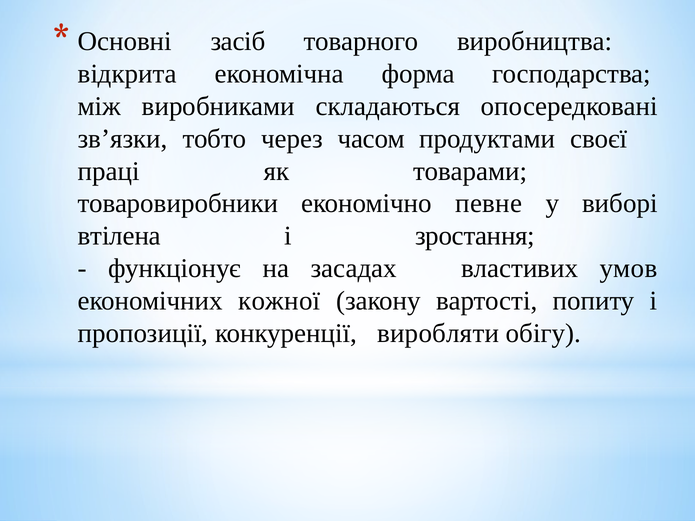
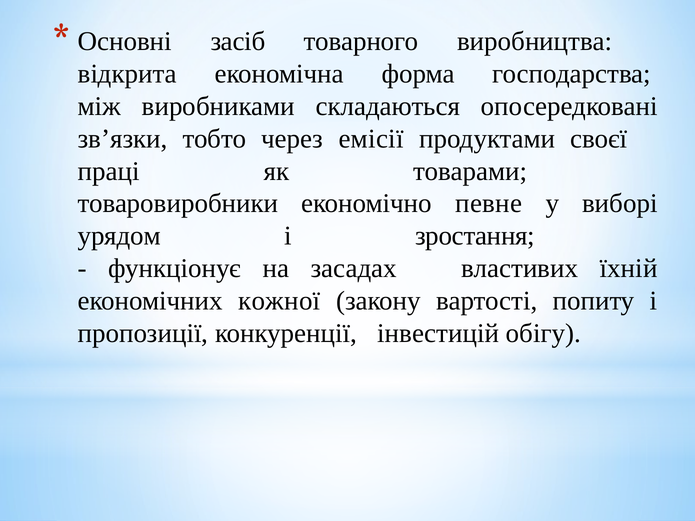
часом: часом -> емісії (371, 139)
втілена: втілена -> урядом (119, 236)
умов: умов -> їхній (629, 269)
виробляти: виробляти -> інвестицій (438, 333)
